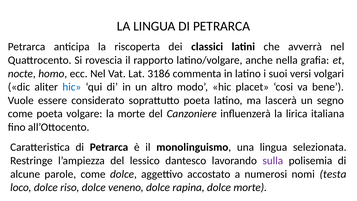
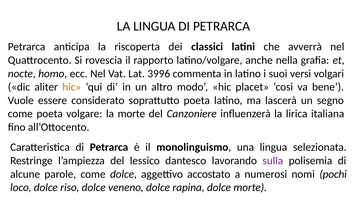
3186: 3186 -> 3996 (159, 74)
hic colour: blue -> orange (72, 87)
testa: testa -> pochi (333, 174)
